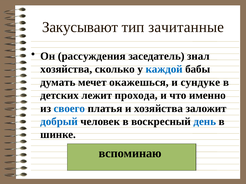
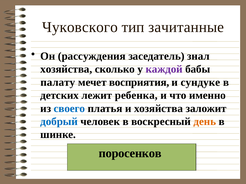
Закусывают: Закусывают -> Чуковского (80, 27)
каждой colour: blue -> purple (164, 69)
думать: думать -> палату (58, 82)
окажешься: окажешься -> восприятия (139, 82)
прохода: прохода -> ребенка (136, 96)
день colour: blue -> orange (205, 122)
вспоминаю: вспоминаю -> поросенков (130, 154)
